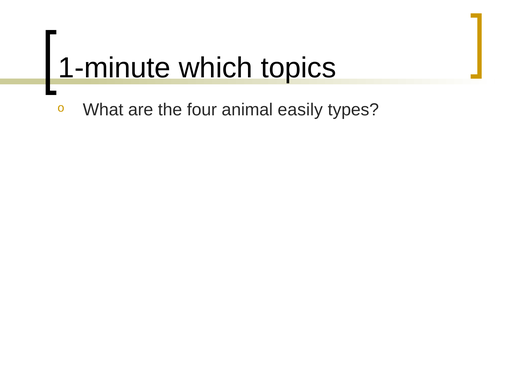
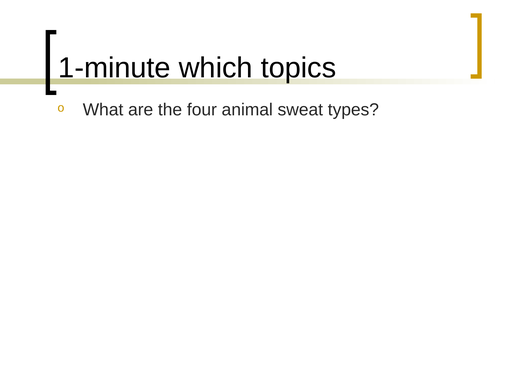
easily: easily -> sweat (300, 110)
